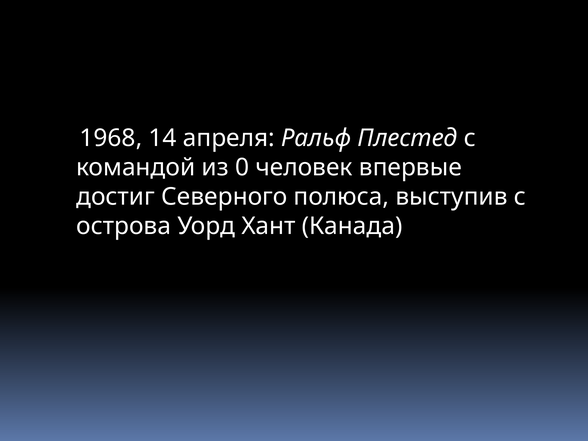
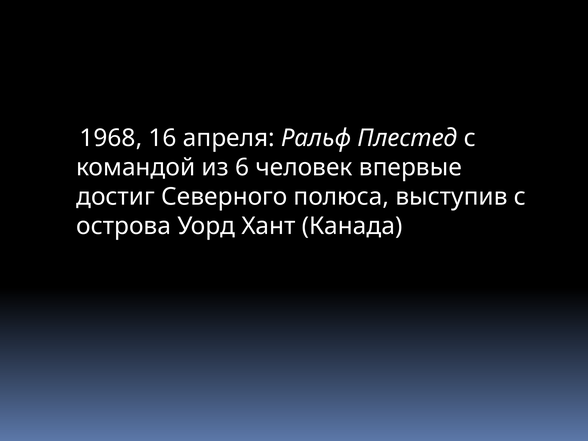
14: 14 -> 16 (163, 138)
0: 0 -> 6 (242, 167)
